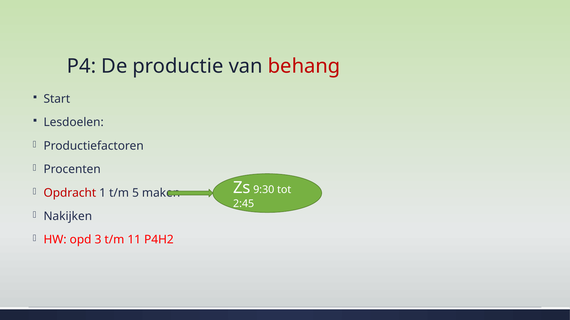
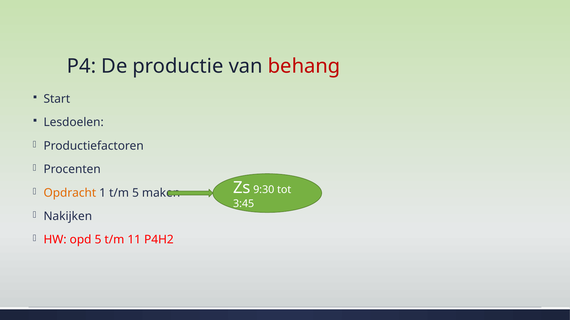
Opdracht colour: red -> orange (70, 193)
2:45: 2:45 -> 3:45 (244, 204)
opd 3: 3 -> 5 (98, 240)
